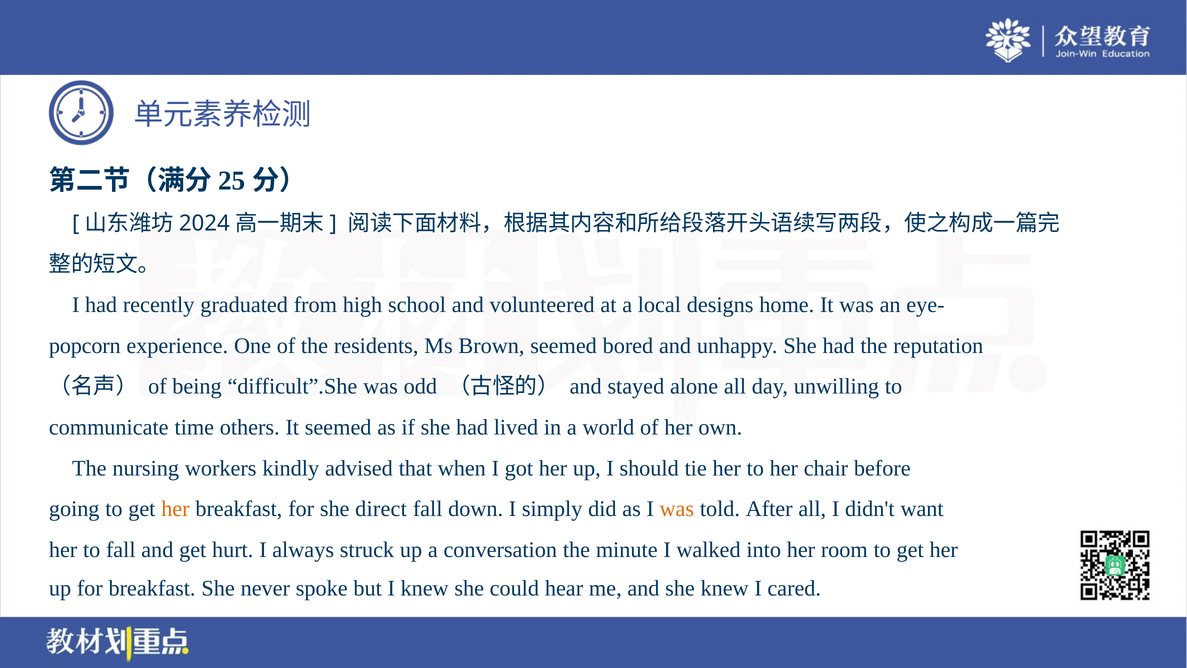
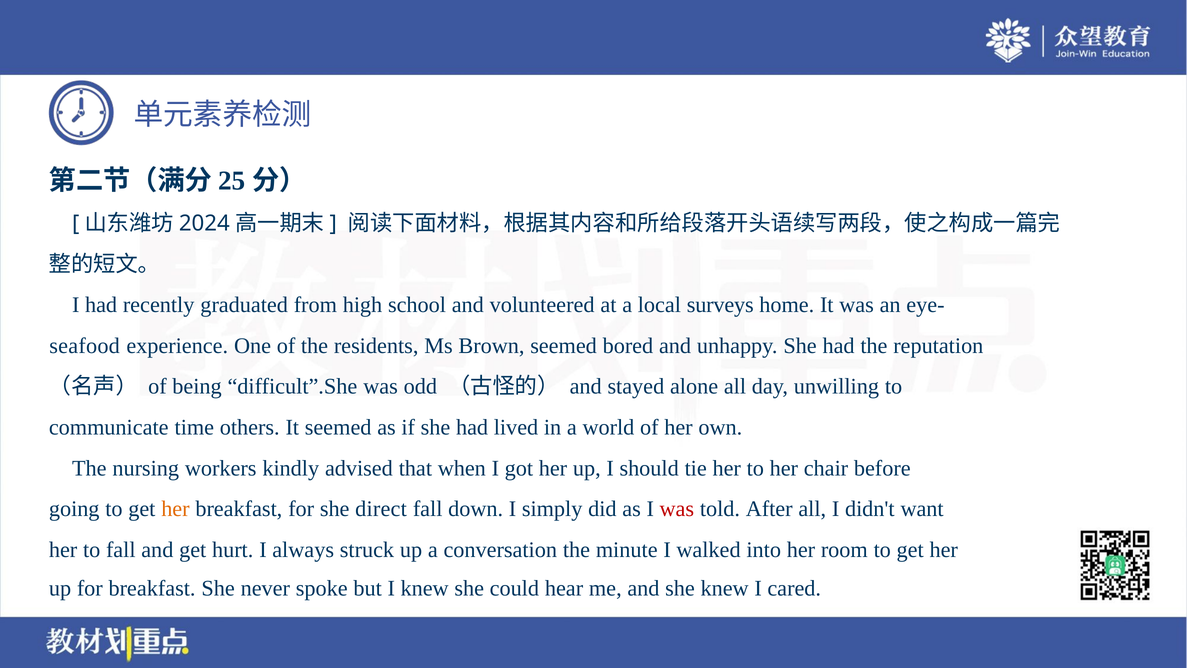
designs: designs -> surveys (720, 305)
popcorn: popcorn -> seafood (85, 346)
was colour: orange -> red (677, 509)
